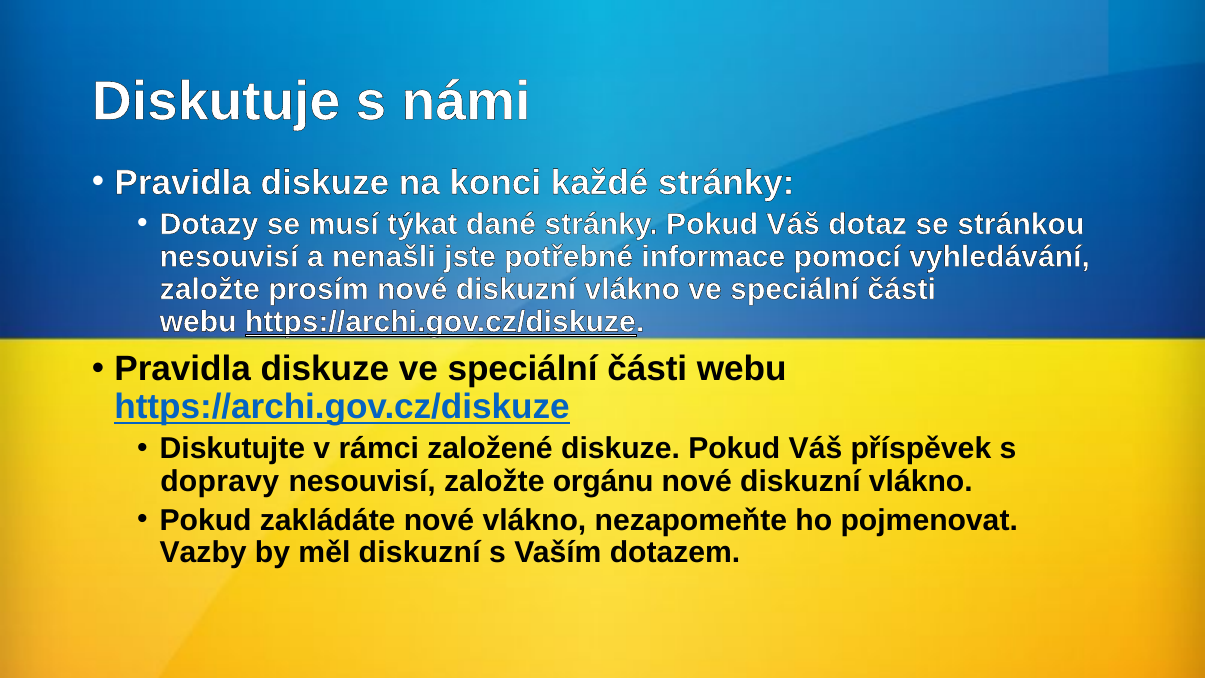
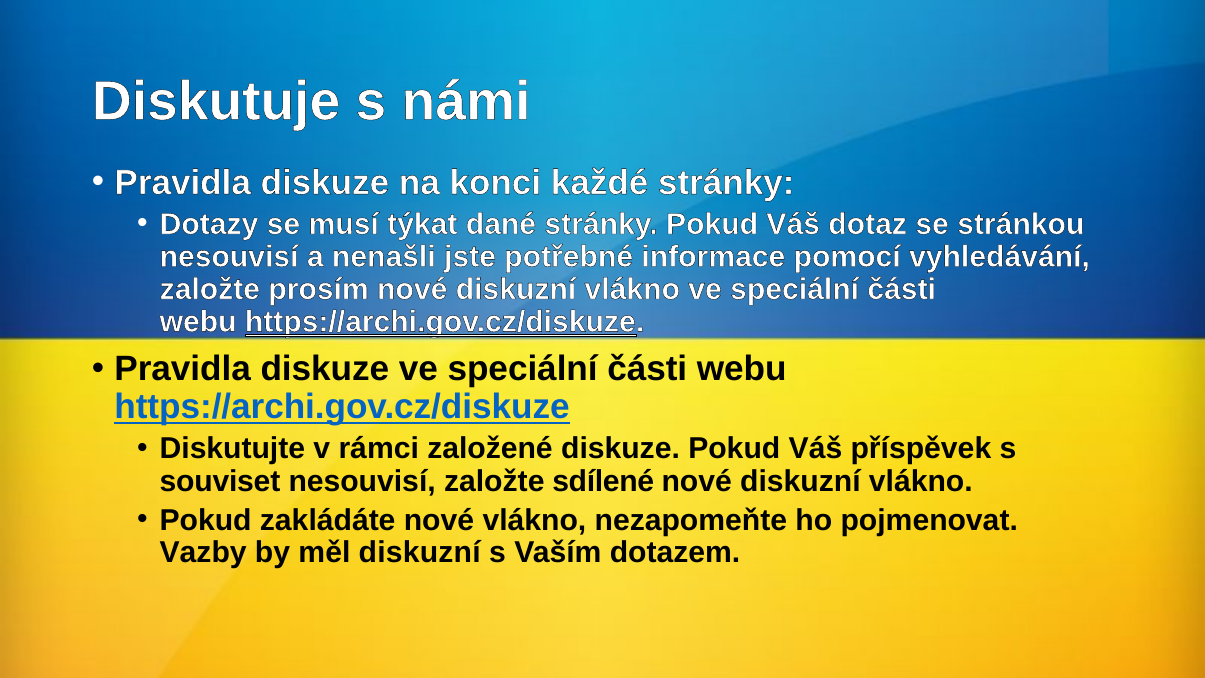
dopravy: dopravy -> souviset (220, 481)
orgánu: orgánu -> sdílené (603, 481)
